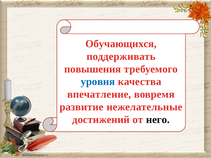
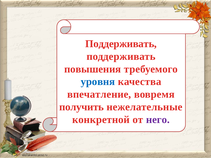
Обучающихся: Обучающихся -> Поддерживать (121, 44)
развитие: развитие -> получить (82, 107)
достижений: достижений -> конкретной (101, 120)
него colour: black -> purple (158, 120)
